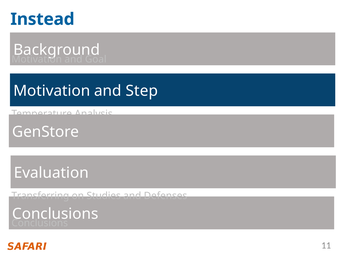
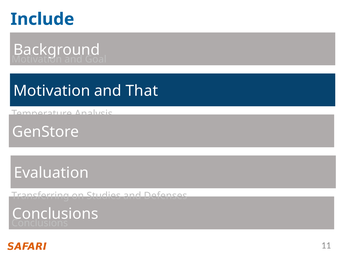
Instead: Instead -> Include (42, 19)
Step: Step -> That (142, 91)
